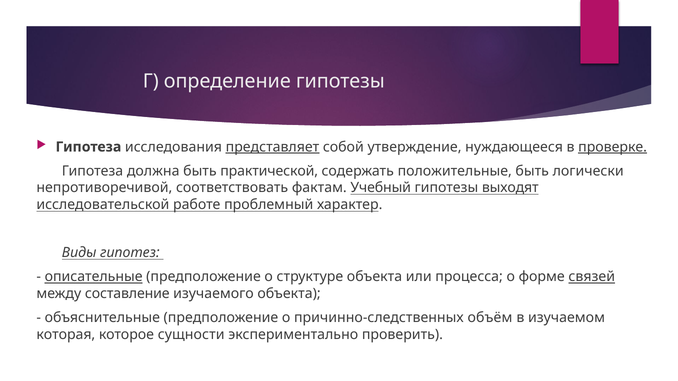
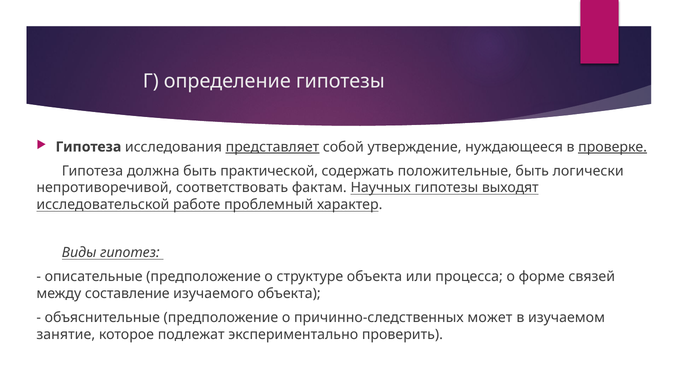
Учебный: Учебный -> Научных (381, 188)
описательные underline: present -> none (94, 277)
связей underline: present -> none (592, 277)
объём: объём -> может (490, 318)
которая: которая -> занятие (66, 335)
сущности: сущности -> подлежат (191, 335)
